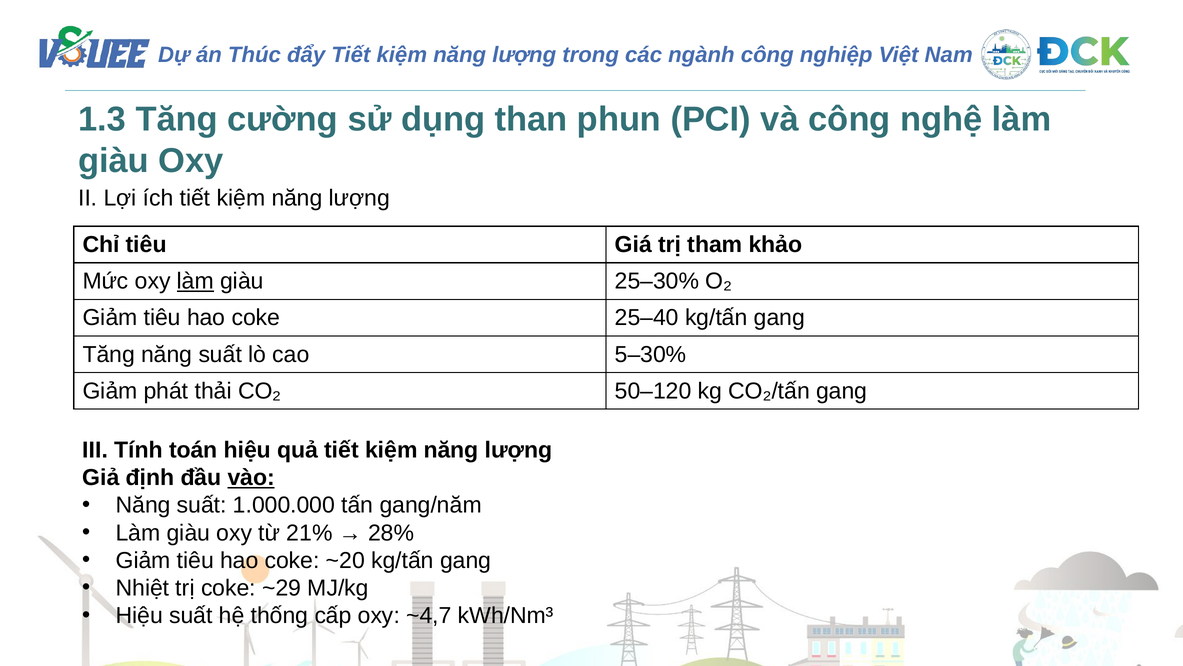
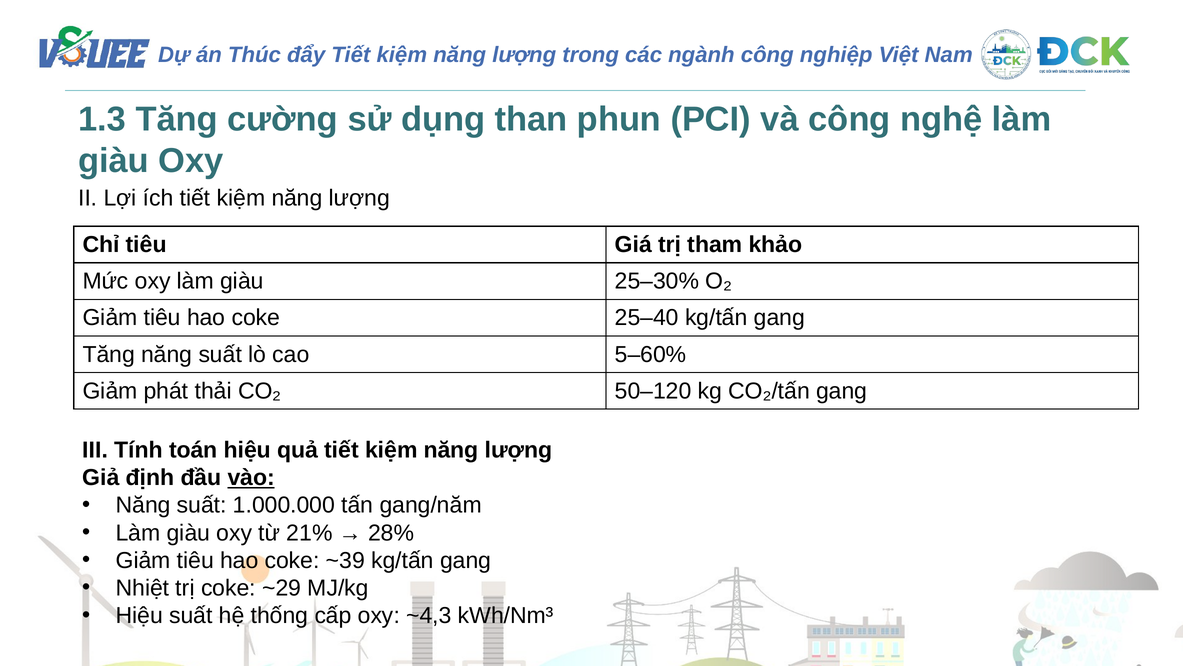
làm underline: present -> none (195, 281)
5–30%: 5–30% -> 5–60% (651, 354)
~20: ~20 -> ~39 (345, 560)
~4,7: ~4,7 -> ~4,3 (429, 615)
